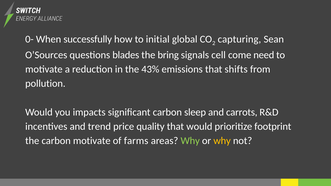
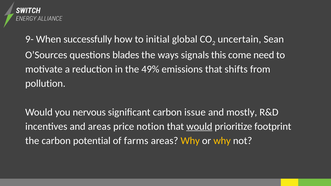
0-: 0- -> 9- (29, 39)
capturing: capturing -> uncertain (239, 39)
bring: bring -> ways (168, 55)
cell: cell -> this (219, 55)
43%: 43% -> 49% (150, 69)
impacts: impacts -> nervous (89, 112)
sleep: sleep -> issue (195, 112)
carrots: carrots -> mostly (242, 112)
and trend: trend -> areas (99, 126)
quality: quality -> notion (150, 126)
would underline: none -> present (199, 126)
carbon motivate: motivate -> potential (92, 141)
Why colour: light green -> yellow (190, 141)
